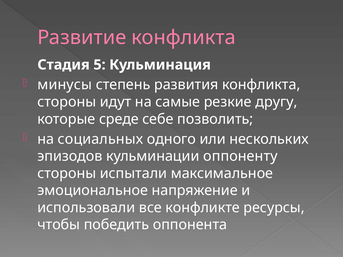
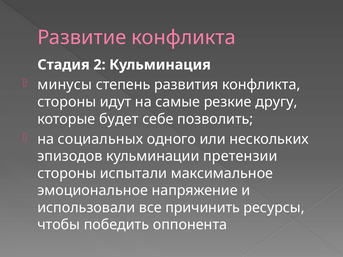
5: 5 -> 2 (99, 65)
среде: среде -> будет (119, 119)
оппоненту: оппоненту -> претензии (240, 156)
конфликте: конфликте -> причинить (203, 208)
